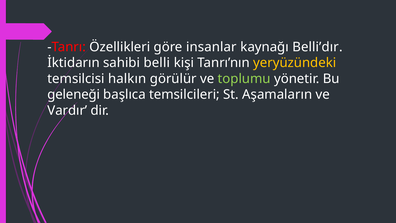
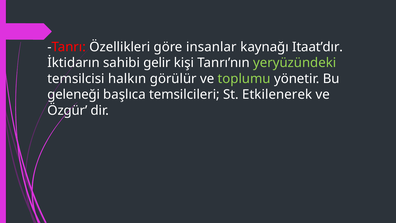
Belli’dır: Belli’dır -> Itaat’dır (318, 47)
belli: belli -> gelir (157, 63)
yeryüzündeki colour: yellow -> light green (295, 63)
Aşamaların: Aşamaların -> Etkilenerek (277, 94)
Vardır: Vardır -> Özgür (67, 110)
